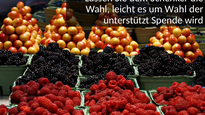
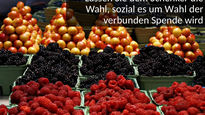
leicht: leicht -> sozial (124, 9)
unterstützt: unterstützt -> verbunden (126, 20)
